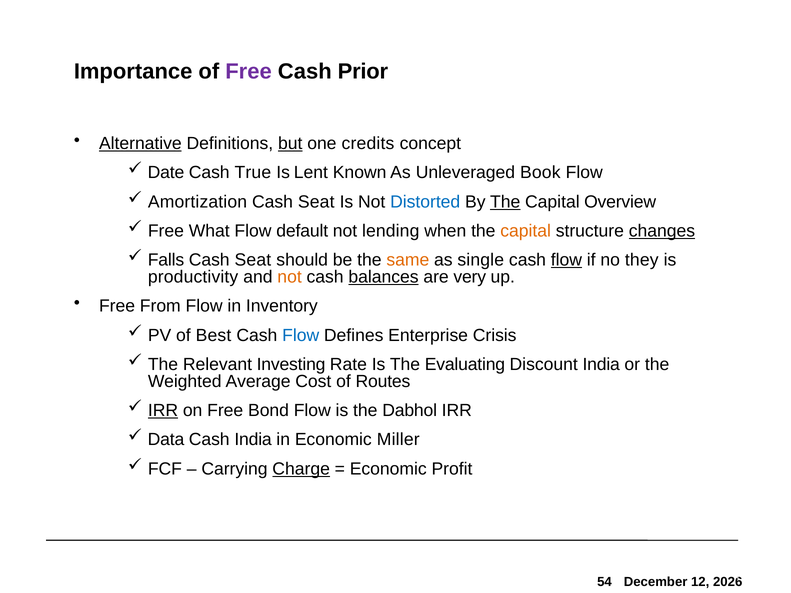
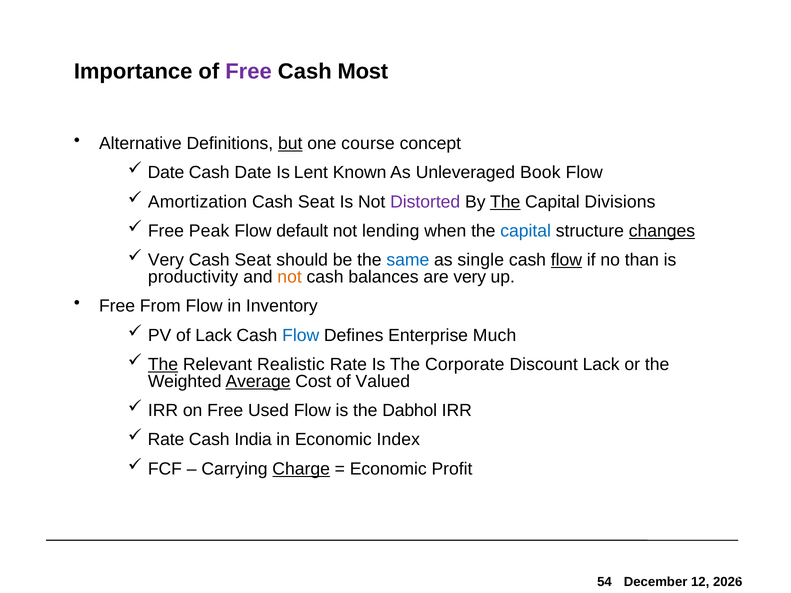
Prior: Prior -> Most (363, 71)
Alternative underline: present -> none (140, 143)
credits: credits -> course (368, 143)
Cash True: True -> Date (253, 173)
Distorted colour: blue -> purple (425, 202)
Overview: Overview -> Divisions (620, 202)
What: What -> Peak (209, 231)
capital colour: orange -> blue (526, 231)
Falls: Falls -> Very (166, 260)
same colour: orange -> blue (408, 260)
they: they -> than (642, 260)
balances underline: present -> none (384, 277)
of Best: Best -> Lack (214, 335)
Crisis: Crisis -> Much (495, 335)
The underline: none -> present (163, 365)
Investing: Investing -> Realistic (291, 365)
Evaluating: Evaluating -> Corporate (465, 365)
Discount India: India -> Lack (601, 365)
Average underline: none -> present (258, 382)
Routes: Routes -> Valued (383, 382)
IRR underline: present -> none (163, 411)
Bond: Bond -> Used (269, 411)
Data: Data -> Rate (166, 440)
Miller: Miller -> Index (398, 440)
